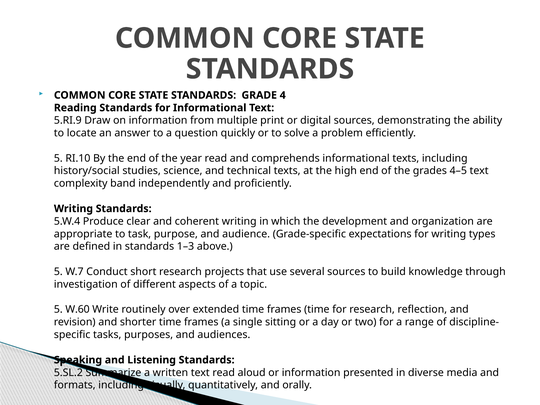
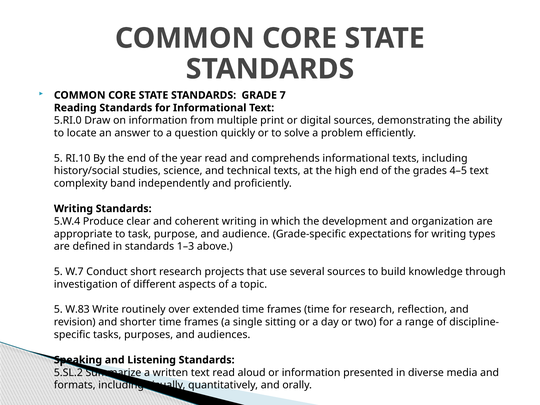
4: 4 -> 7 (283, 95)
5.RI.9: 5.RI.9 -> 5.RI.0 (68, 120)
W.60: W.60 -> W.83 (78, 310)
